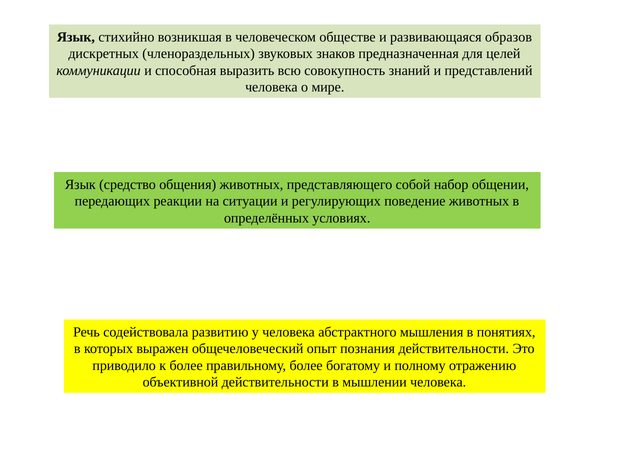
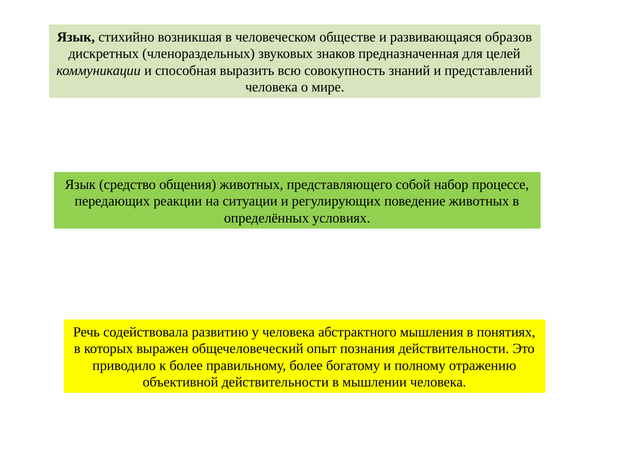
общении: общении -> процессе (500, 184)
